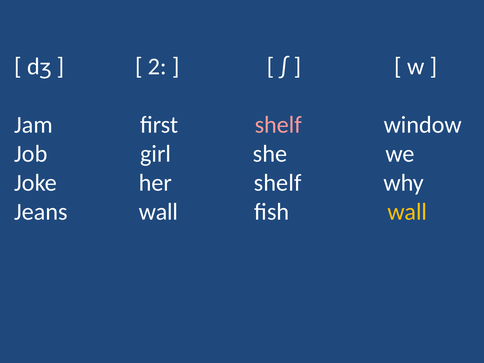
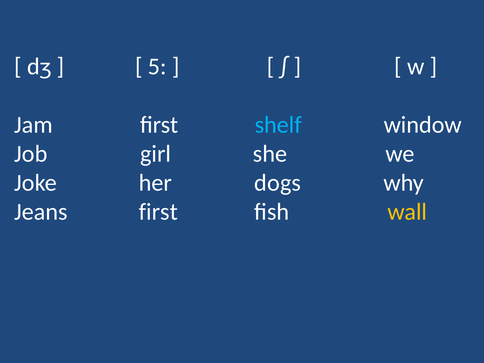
2: 2 -> 5 (157, 67)
shelf colour: pink -> light blue (278, 125)
her shelf: shelf -> dogs (278, 183)
Jeans wall: wall -> first (158, 212)
